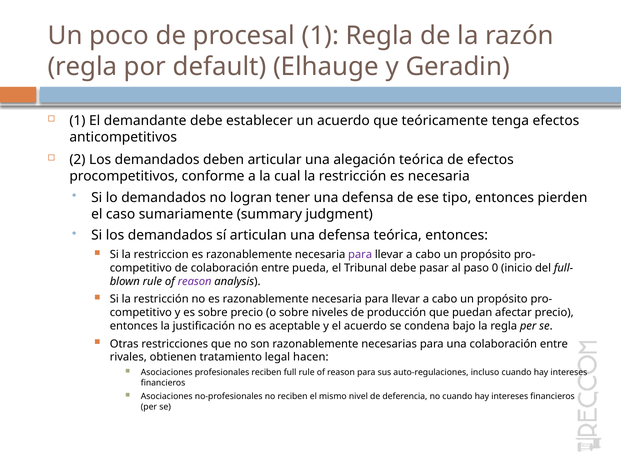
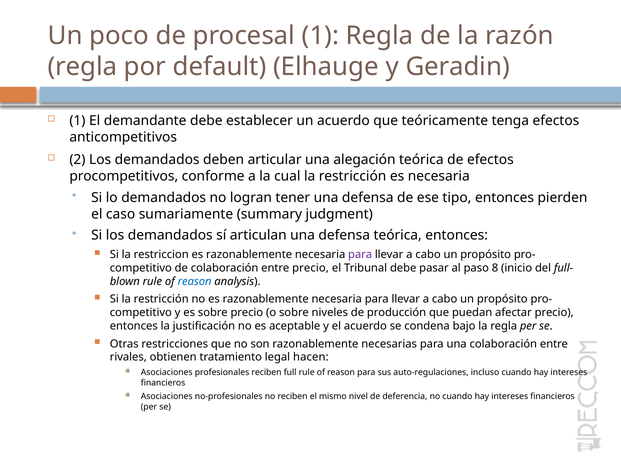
entre pueda: pueda -> precio (311, 268)
0: 0 -> 8 (495, 268)
reason colour: purple -> blue (195, 282)
